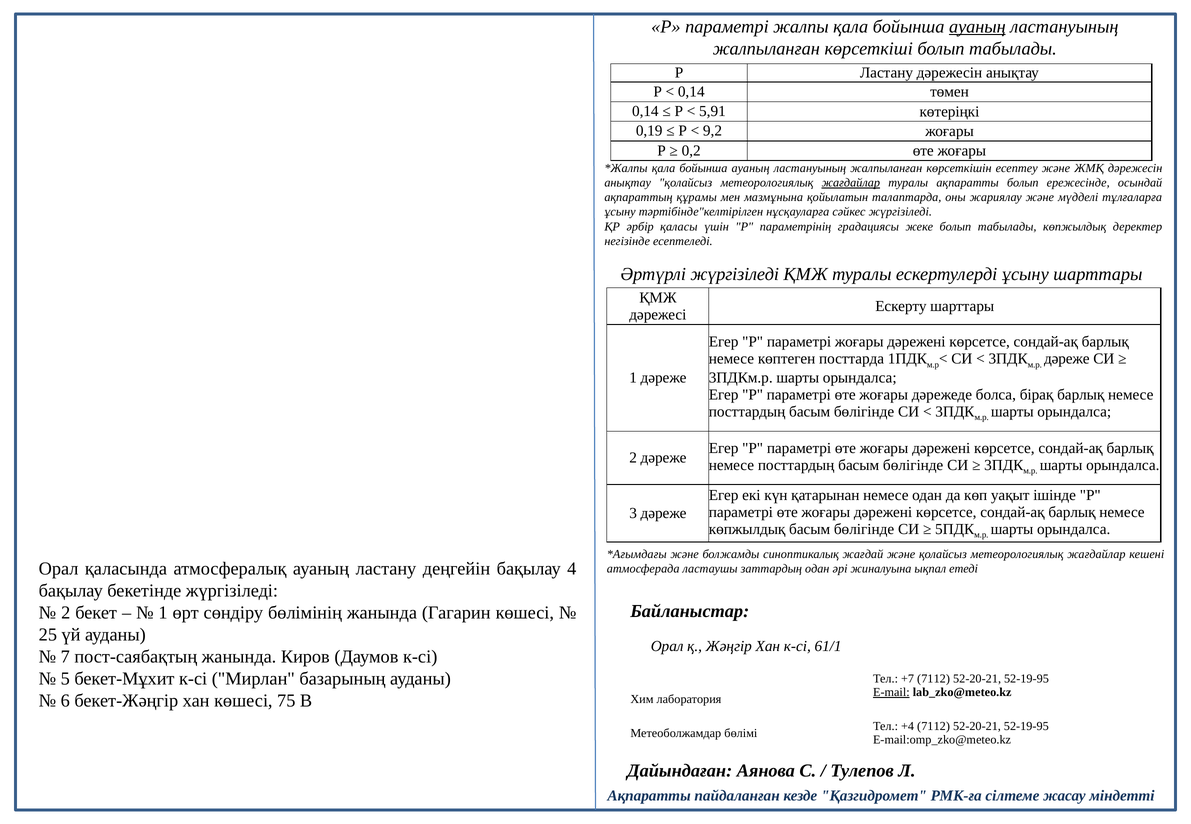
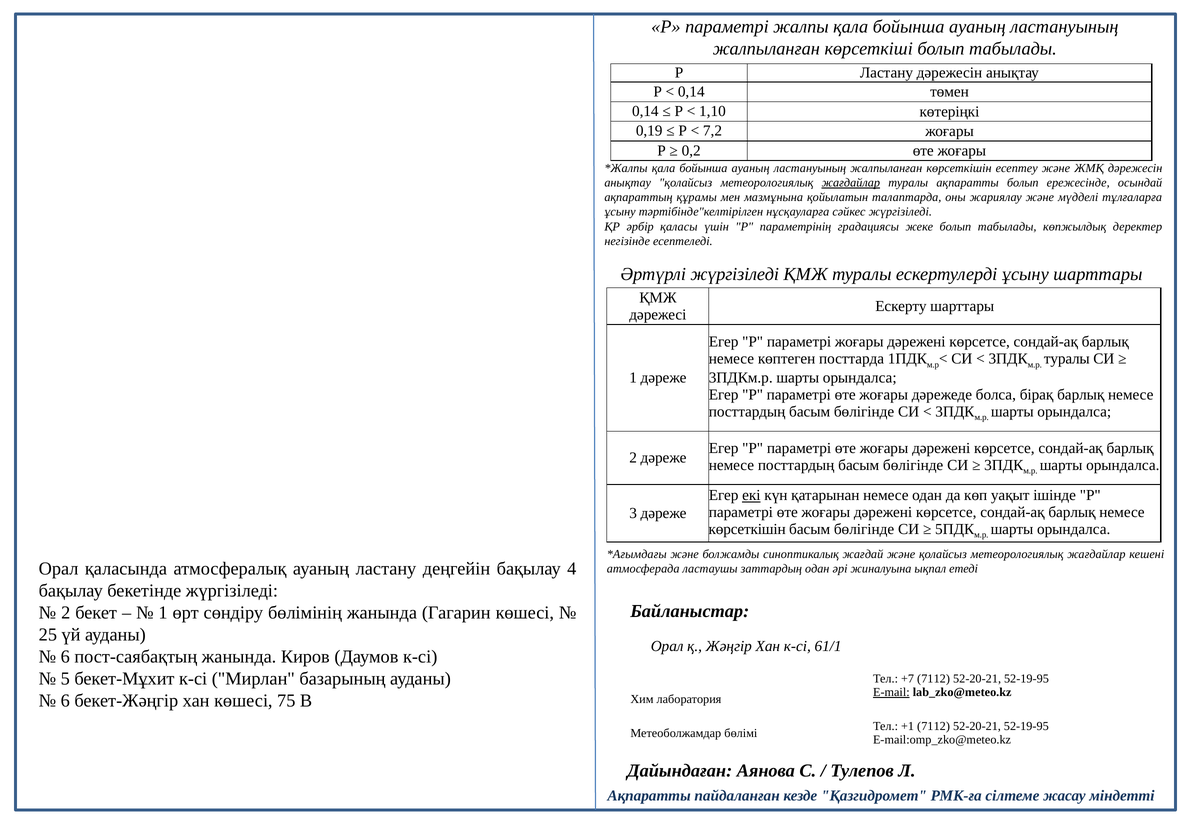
ауаның underline: present -> none (977, 27)
5,91: 5,91 -> 1,10 (712, 111)
9,2: 9,2 -> 7,2 (712, 131)
дәреже: дәреже -> туралы (1067, 359)
екі underline: none -> present (751, 496)
көпжылдық: көпжылдық -> көрсеткішін (747, 529)
7: 7 -> 6 (65, 657)
+4: +4 -> +1 (908, 727)
